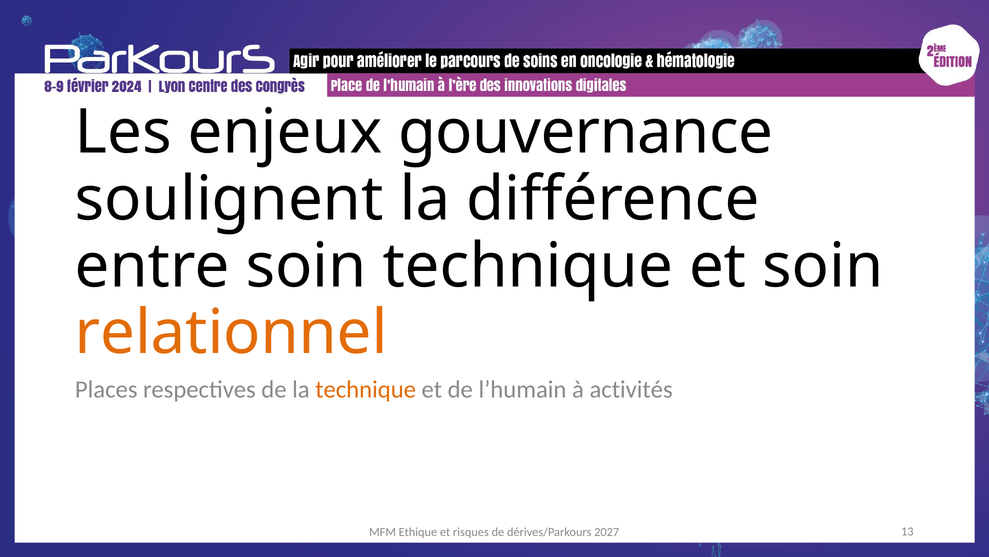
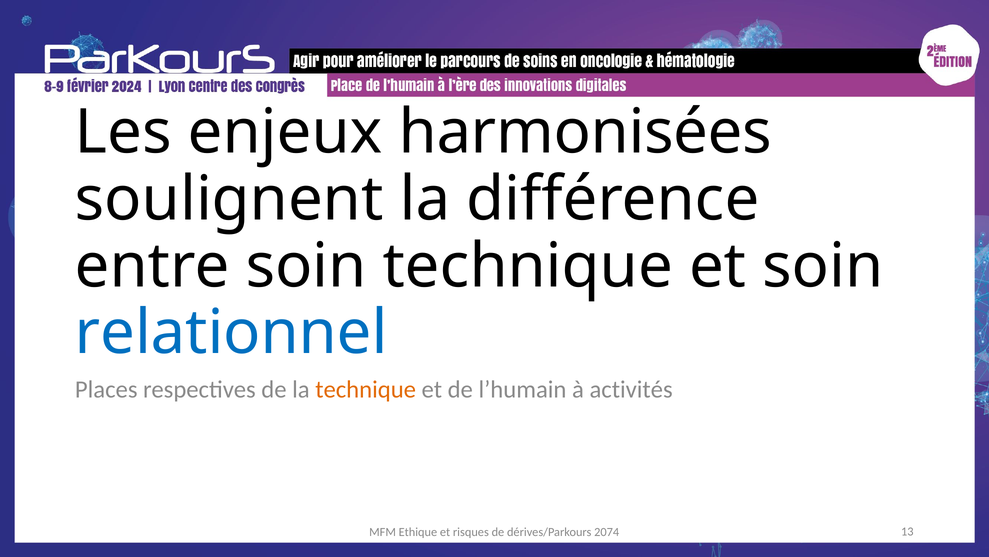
gouvernance: gouvernance -> harmonisées (585, 132)
relationnel colour: orange -> blue (231, 333)
2027: 2027 -> 2074 (607, 531)
